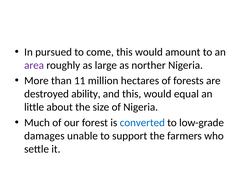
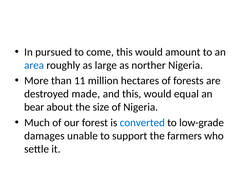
area colour: purple -> blue (34, 65)
ability: ability -> made (86, 94)
little: little -> bear (34, 107)
